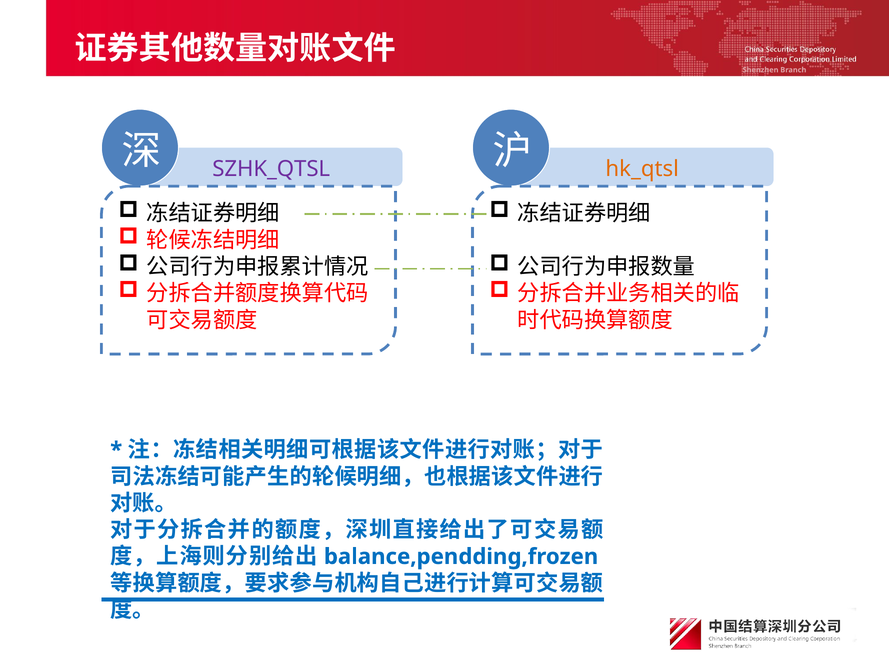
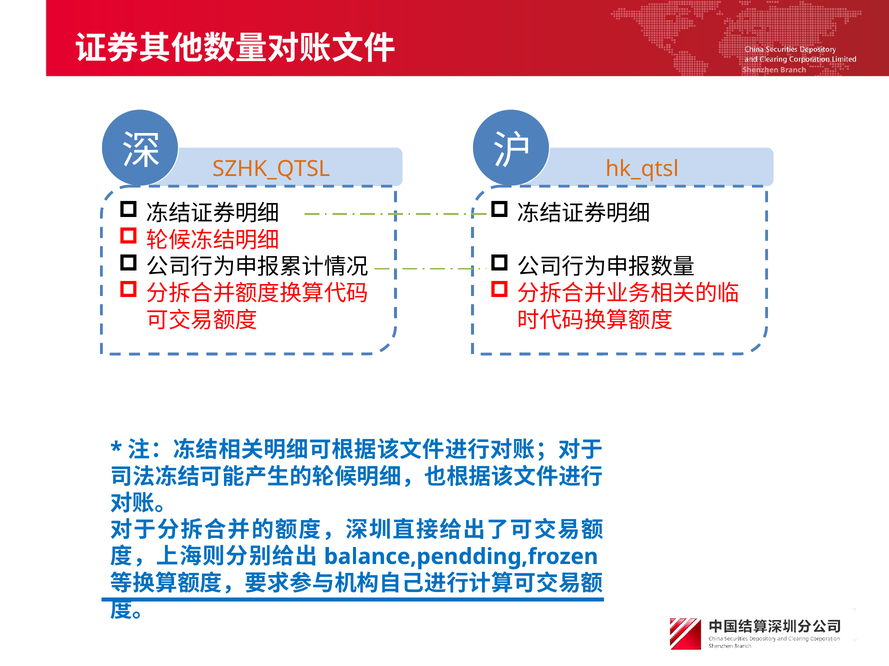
SZHK_QTSL colour: purple -> orange (271, 169)
